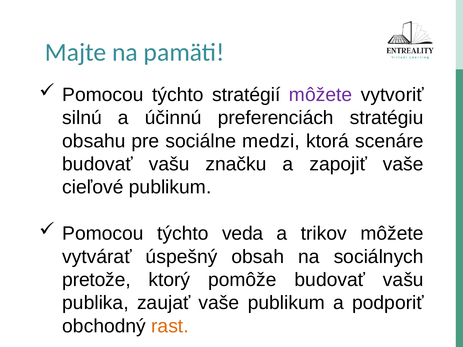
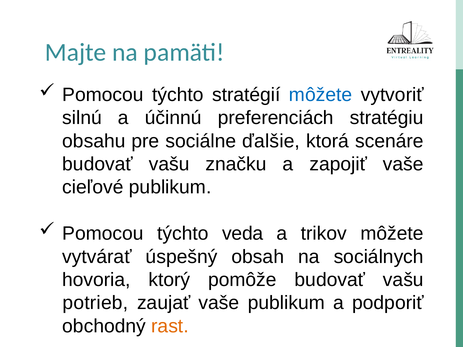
môžete colour: purple -> blue (321, 95)
medzi: medzi -> ďalšie (271, 141)
pretože: pretože -> hovoria (96, 280)
publika: publika -> potrieb (95, 303)
